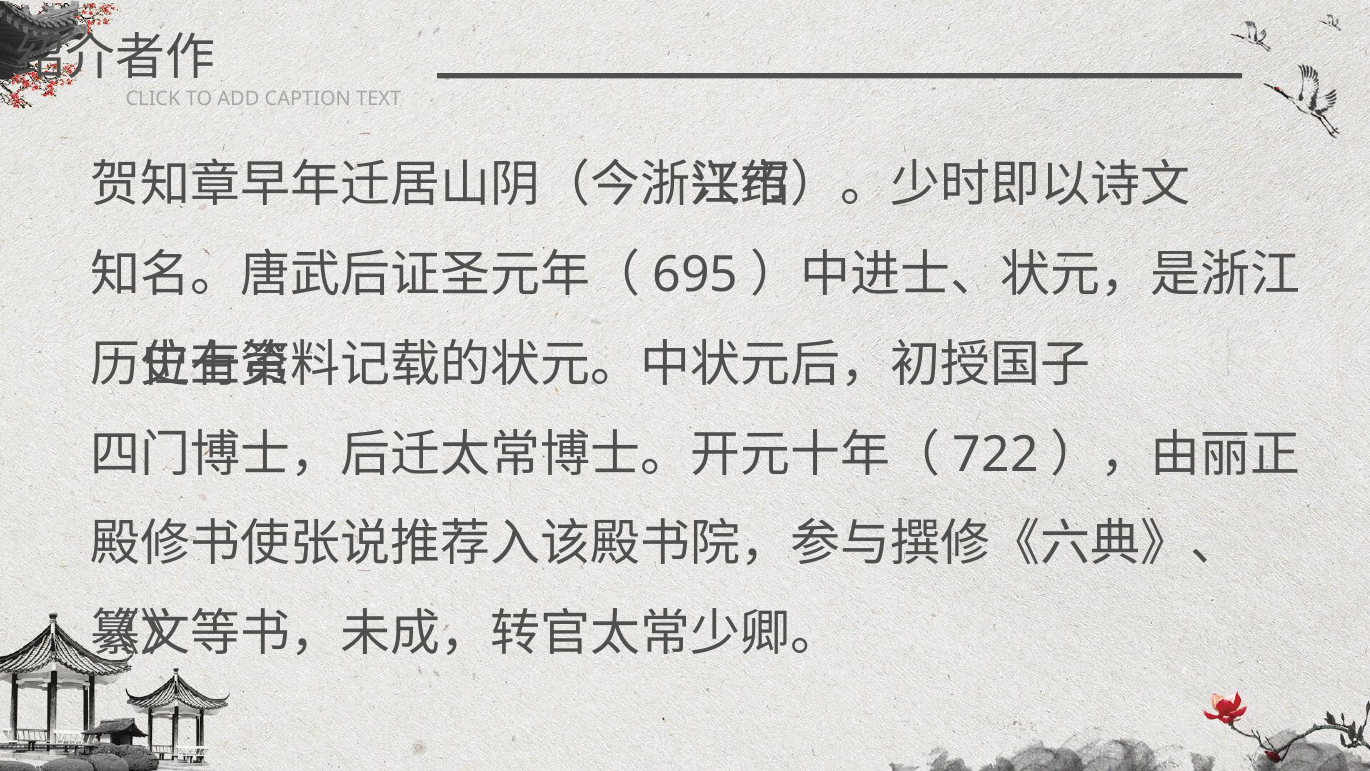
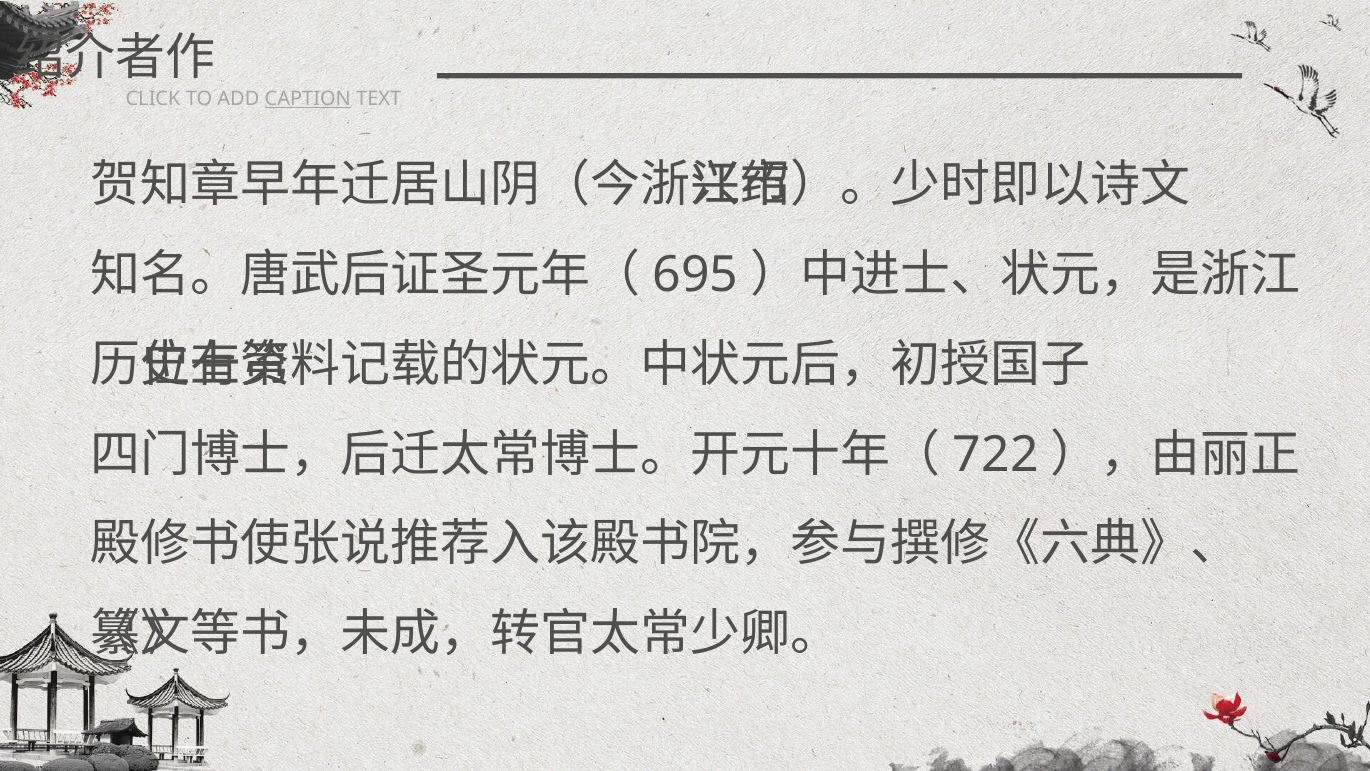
CAPTION underline: none -> present (308, 99)
